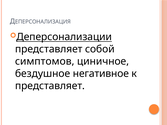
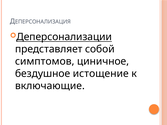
негативное: негативное -> истощение (101, 74)
представляет: представляет -> включающие (50, 86)
